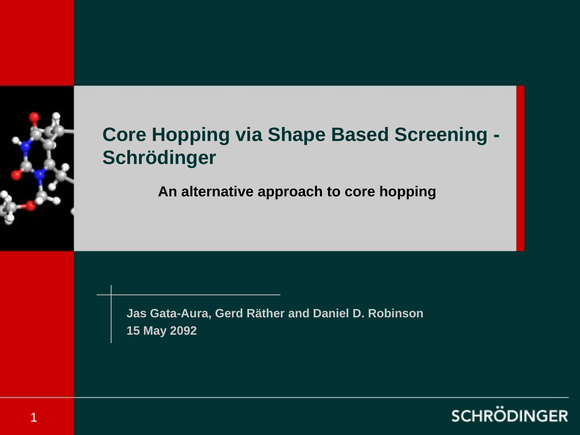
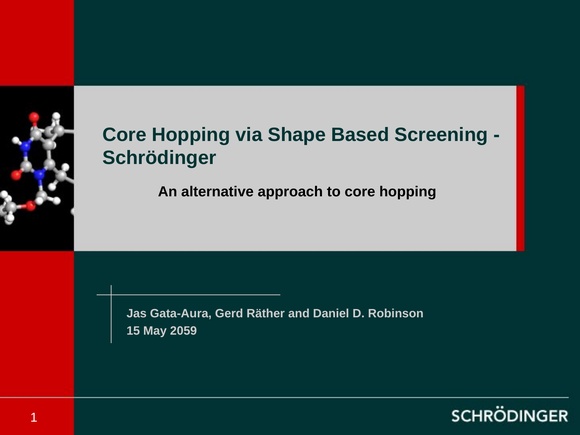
2092: 2092 -> 2059 (184, 331)
